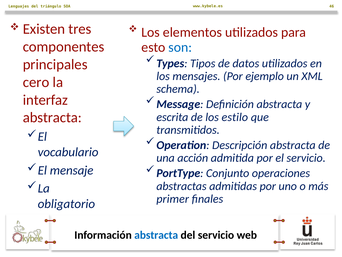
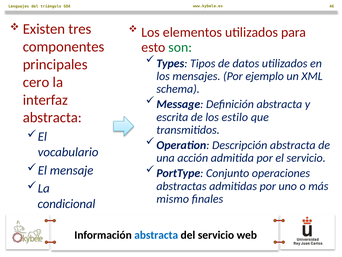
son colour: blue -> green (180, 47)
primer: primer -> mismo (173, 199)
obligatorio: obligatorio -> condicional (66, 203)
